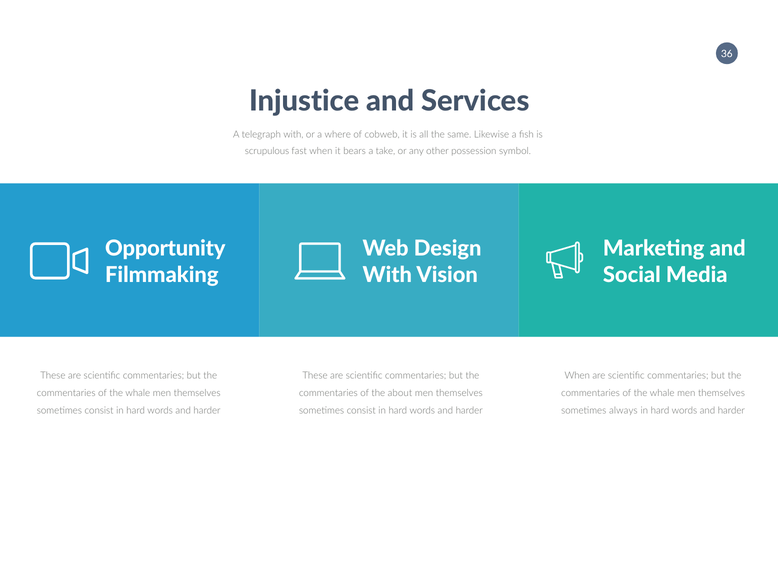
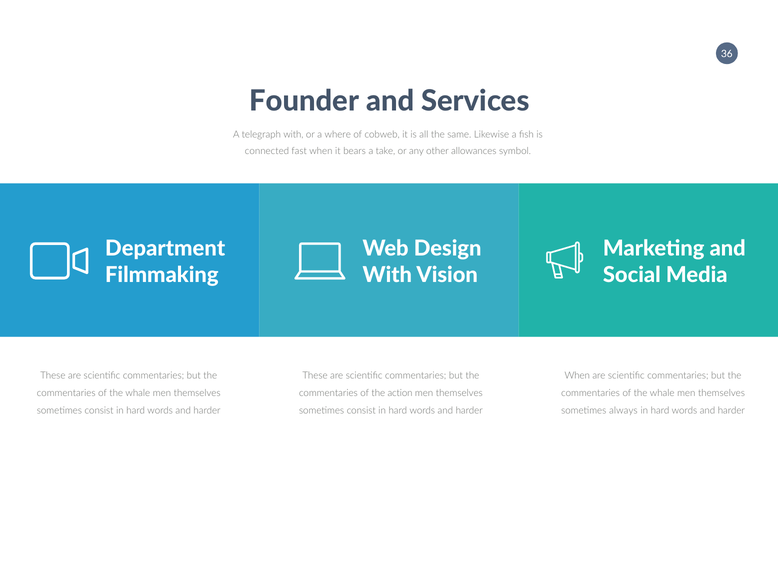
Injustice: Injustice -> Founder (304, 101)
scrupulous: scrupulous -> connected (267, 151)
possession: possession -> allowances (474, 151)
Opportunity: Opportunity -> Department (165, 248)
about: about -> action (400, 393)
